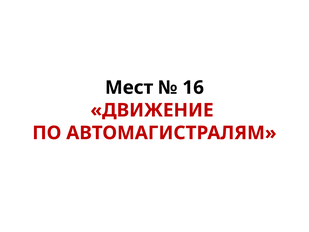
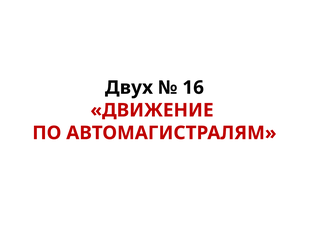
Мест: Мест -> Двух (129, 87)
